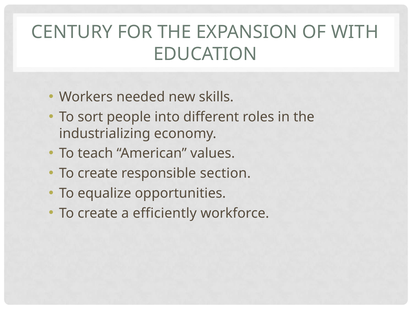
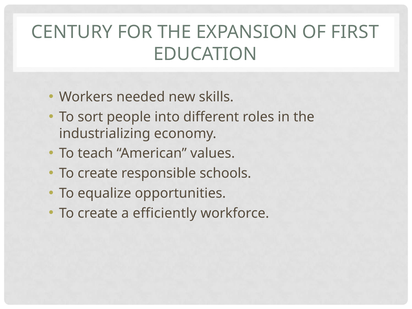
WITH: WITH -> FIRST (355, 32)
section: section -> schools (225, 173)
